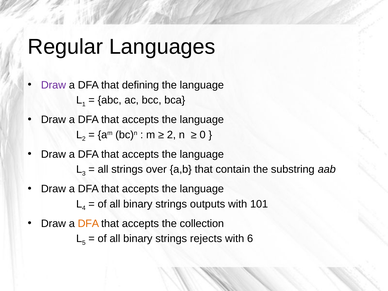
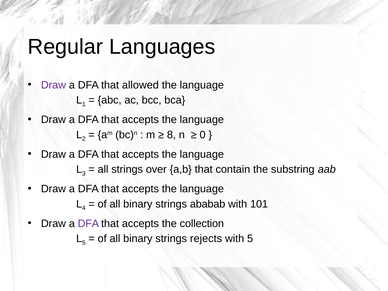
defining: defining -> allowed (140, 85)
2: 2 -> 8 (171, 135)
outputs: outputs -> ababab (208, 204)
DFA colour: orange -> purple (88, 223)
with 6: 6 -> 5 (250, 239)
